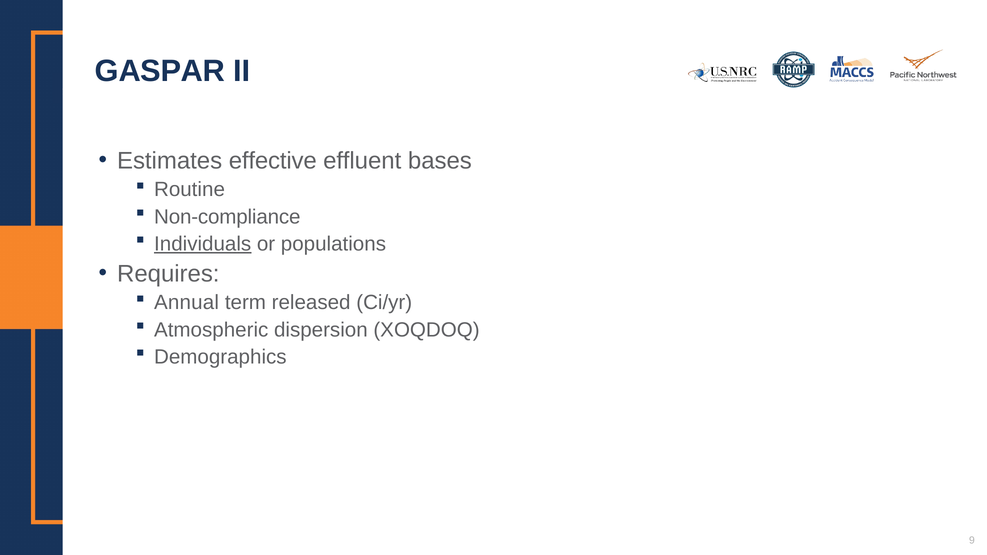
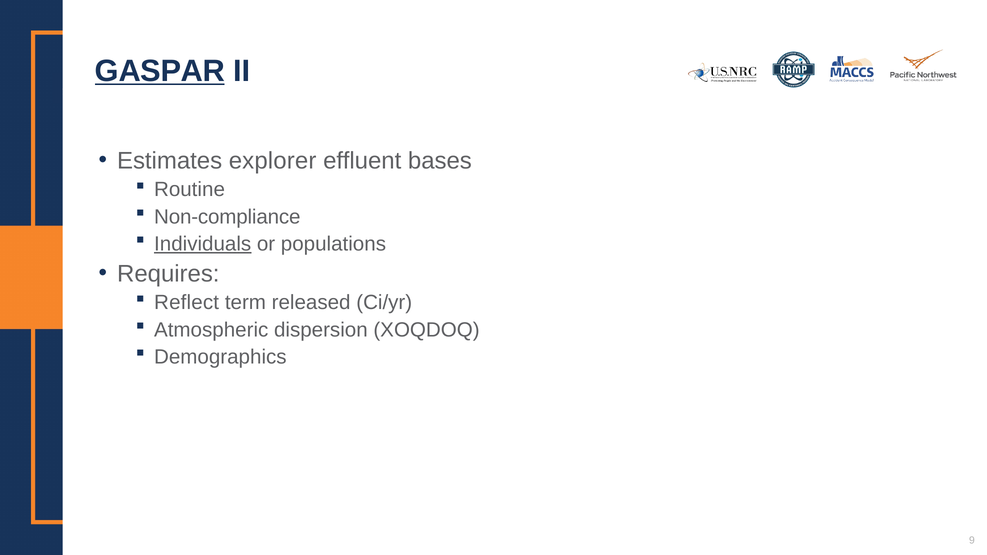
GASPAR underline: none -> present (160, 71)
effective: effective -> explorer (273, 161)
Annual: Annual -> Reflect (187, 303)
